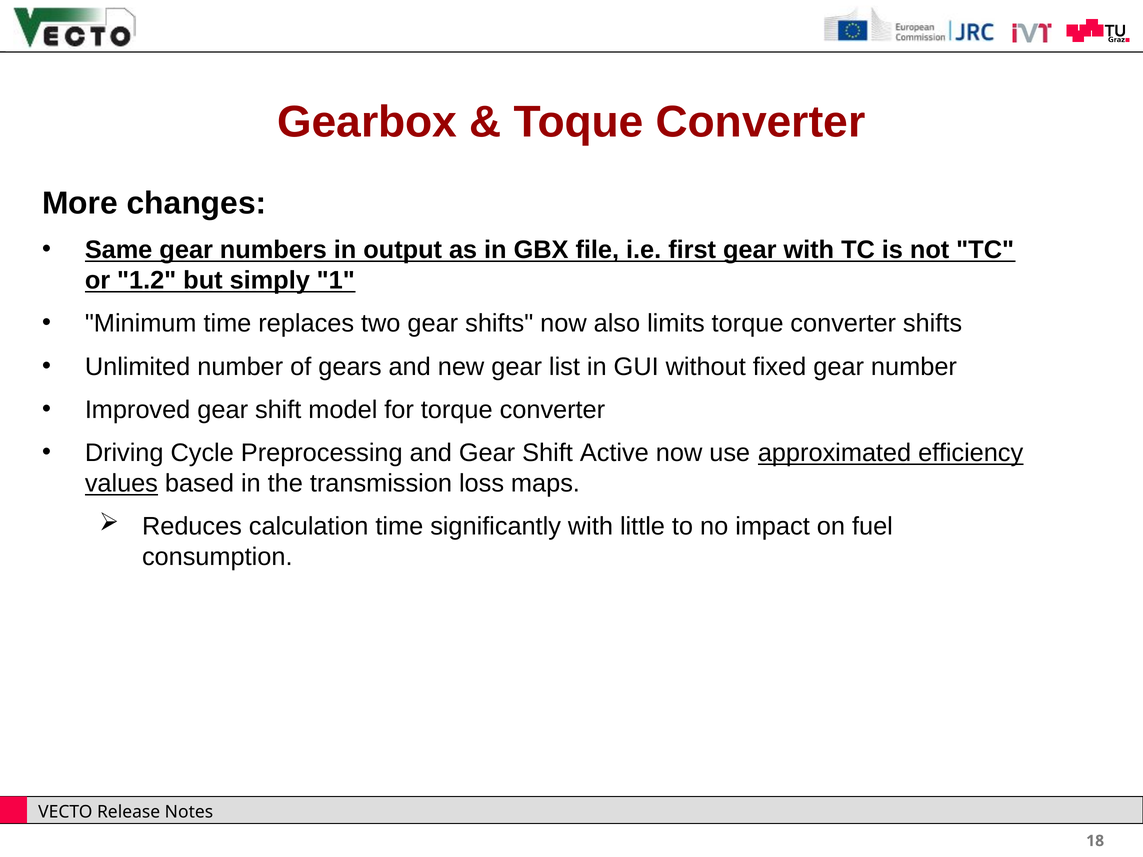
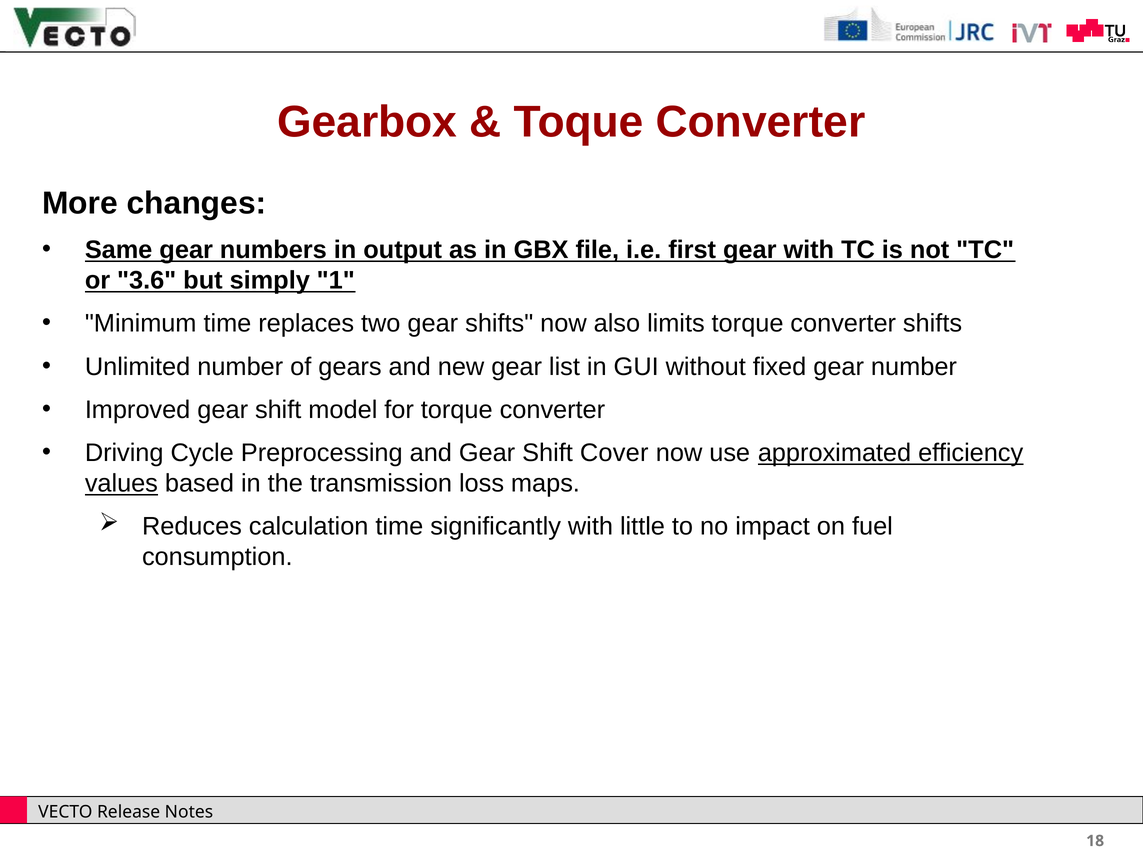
1.2: 1.2 -> 3.6 (147, 280)
Active: Active -> Cover (614, 453)
